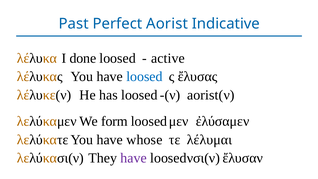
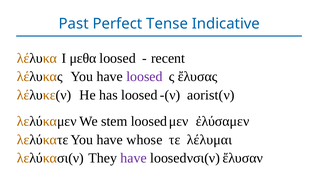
Aorist: Aorist -> Tense (167, 24)
done: done -> μεθα (83, 58)
active: active -> recent (168, 58)
loosed colour: blue -> purple (144, 77)
form: form -> stem (114, 121)
